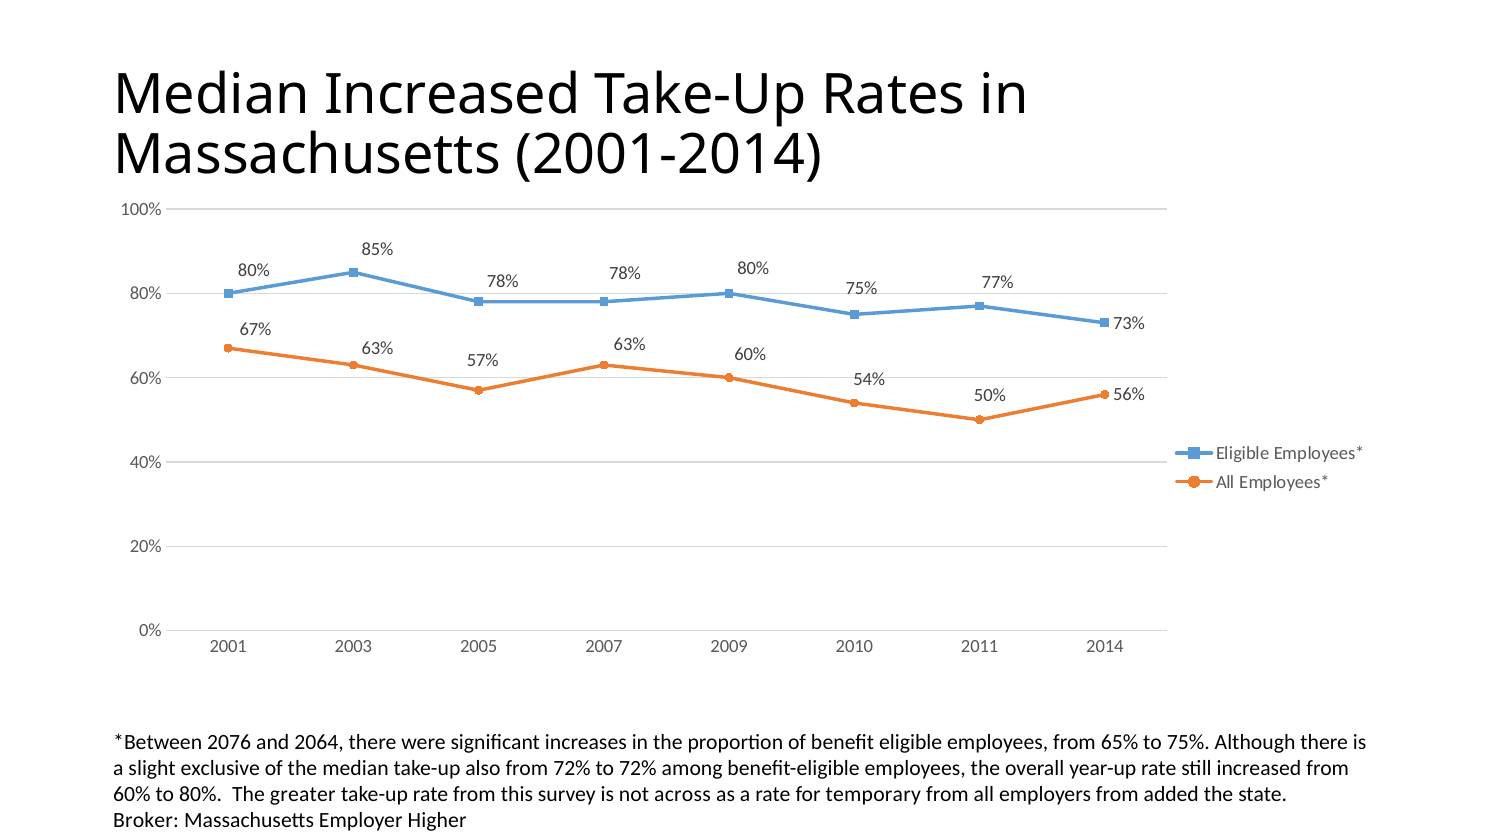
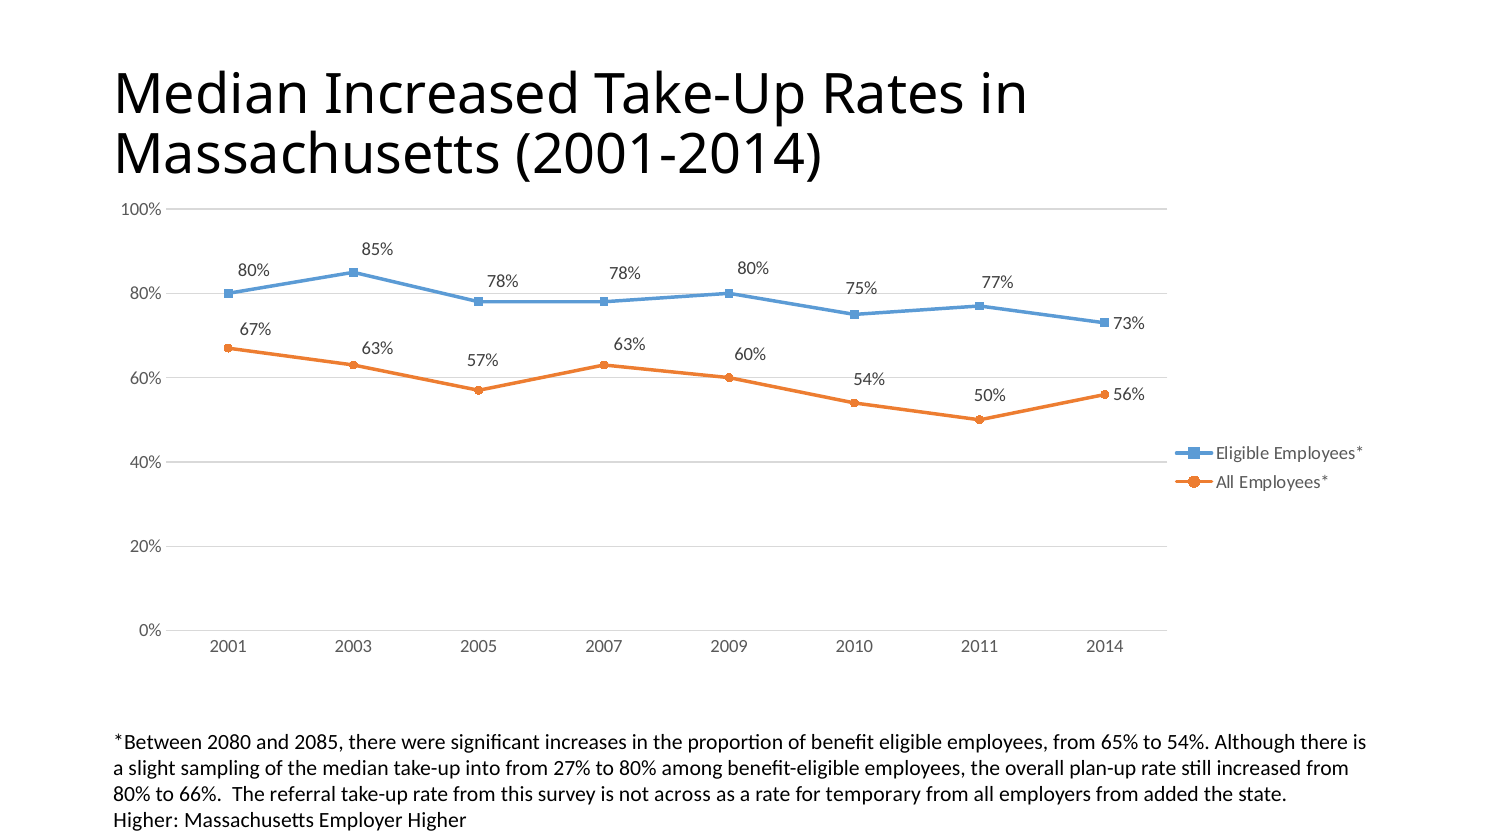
2076: 2076 -> 2080 (229, 743)
2064: 2064 -> 2085 (319, 743)
to 75%: 75% -> 54% (1188, 743)
exclusive: exclusive -> sampling (220, 769)
also: also -> into (483, 769)
from 72%: 72% -> 27% (572, 769)
to 72%: 72% -> 80% (638, 769)
year-up: year-up -> plan-up (1103, 769)
60%: 60% -> 80% (132, 795)
to 80%: 80% -> 66% (201, 795)
greater: greater -> referral (303, 795)
Broker: Broker -> Higher (146, 821)
